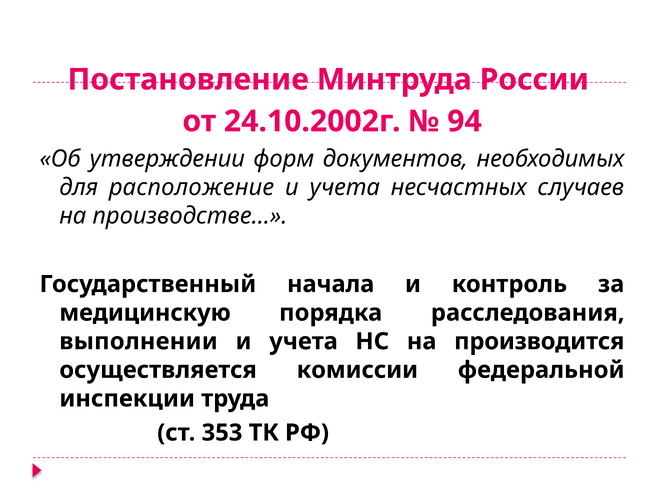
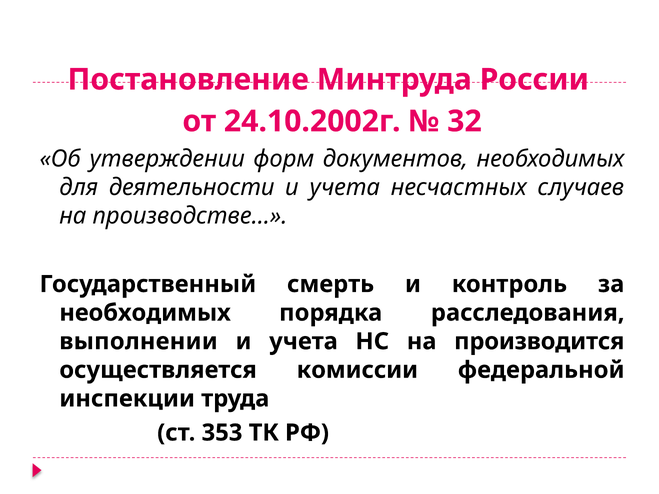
94: 94 -> 32 (464, 121)
расположение: расположение -> деятельности (192, 187)
начала: начала -> смерть (331, 284)
медицинскую: медицинскую -> необходимых (145, 313)
